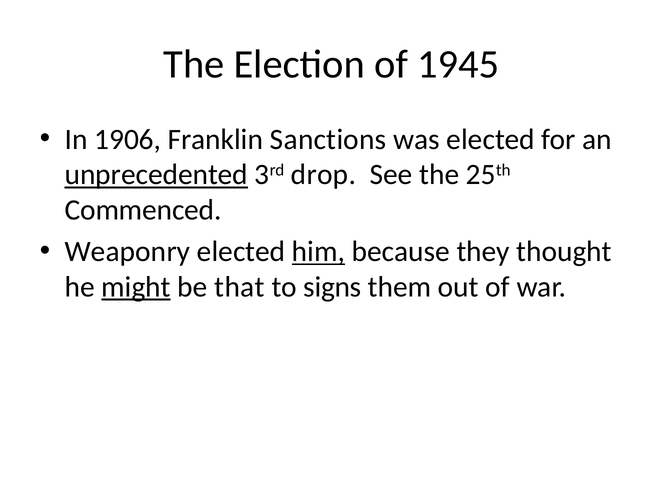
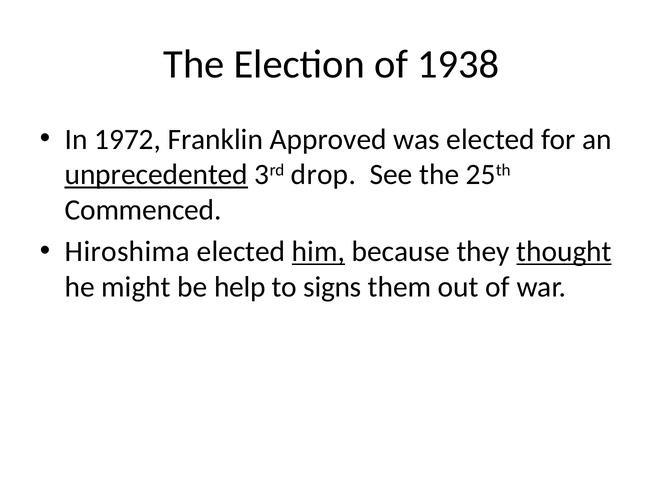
1945: 1945 -> 1938 (458, 64)
1906: 1906 -> 1972 (128, 139)
Sanctions: Sanctions -> Approved (328, 139)
Weaponry: Weaponry -> Hiroshima (127, 251)
thought underline: none -> present (564, 251)
might underline: present -> none (136, 286)
that: that -> help (240, 286)
